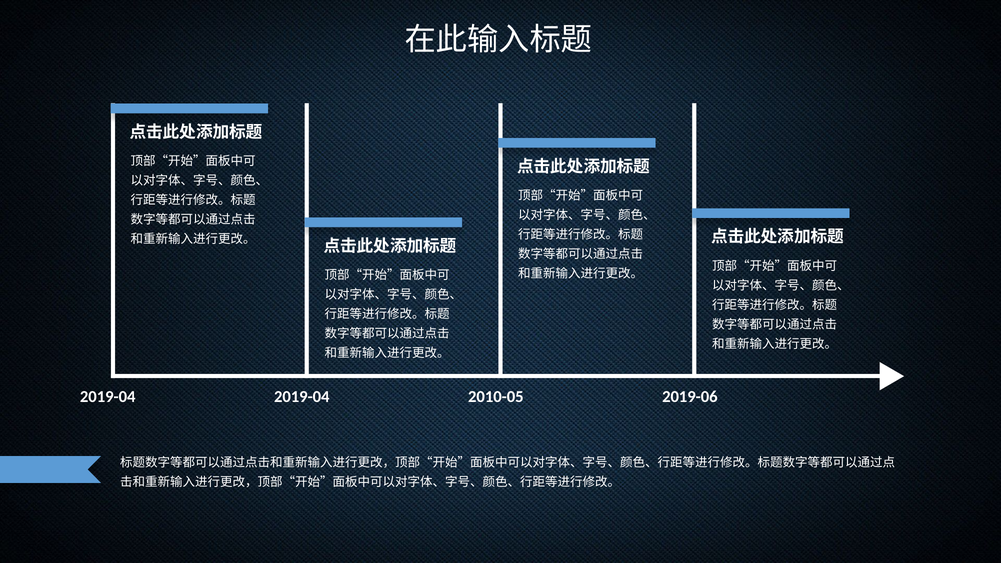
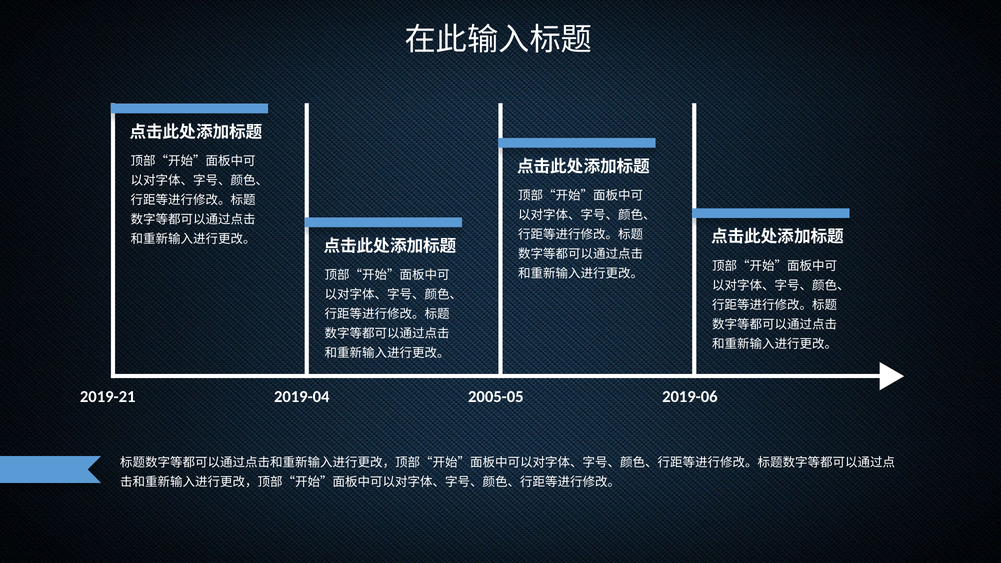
2019-04: 2019-04 -> 2019-21 (108, 397)
2010-05: 2010-05 -> 2005-05 (496, 397)
